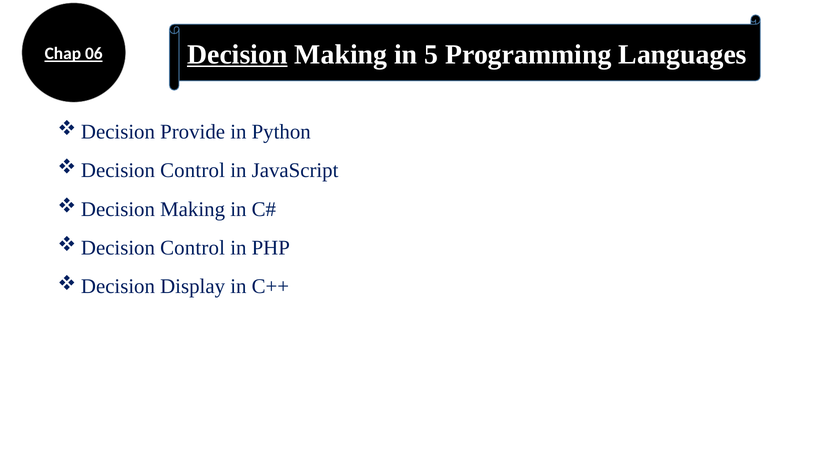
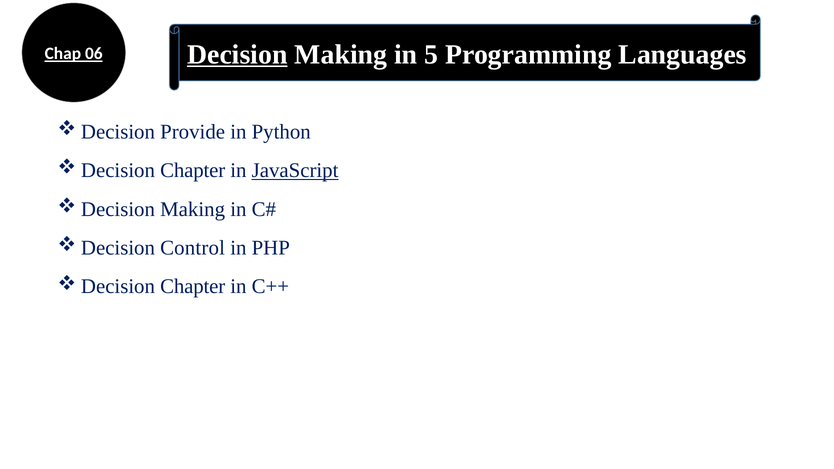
Control: Control -> Chapter (193, 170)
JavaScript underline: none -> present (295, 170)
Display: Display -> Chapter (193, 287)
